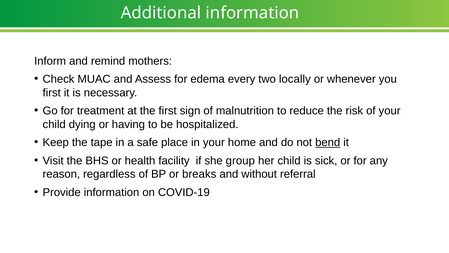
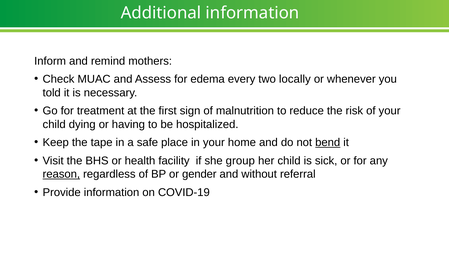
first: first -> told (52, 93)
reason underline: none -> present (61, 174)
breaks: breaks -> gender (199, 174)
